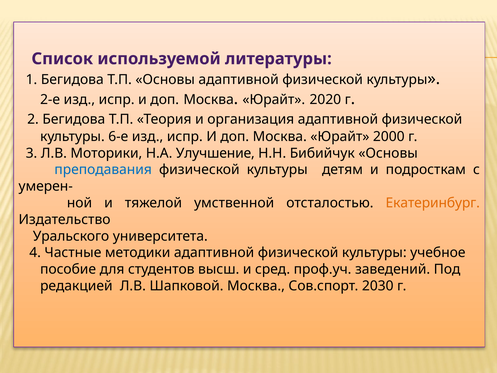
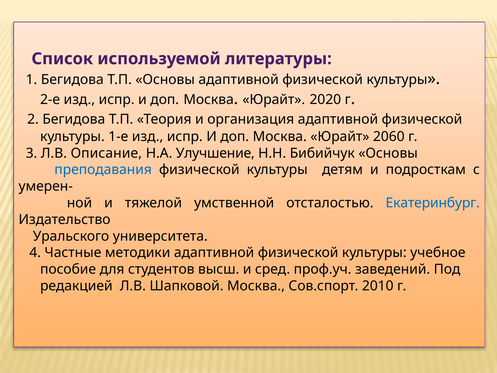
6-е: 6-е -> 1-е (118, 136)
2000: 2000 -> 2060 (389, 136)
Моторики: Моторики -> Описание (106, 153)
Екатеринбург colour: orange -> blue (433, 203)
2030: 2030 -> 2010 (378, 286)
